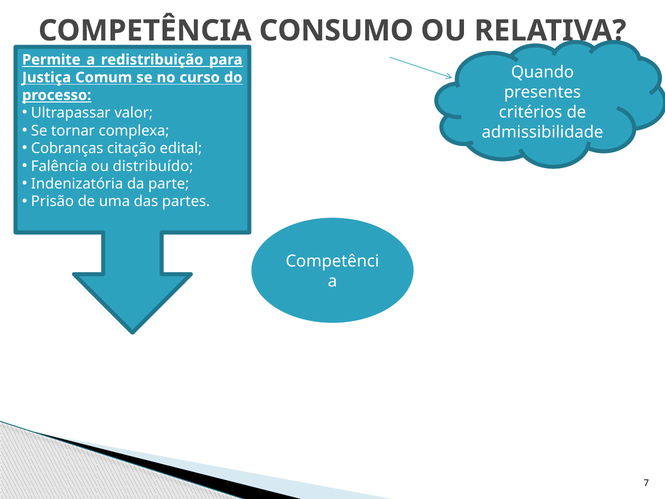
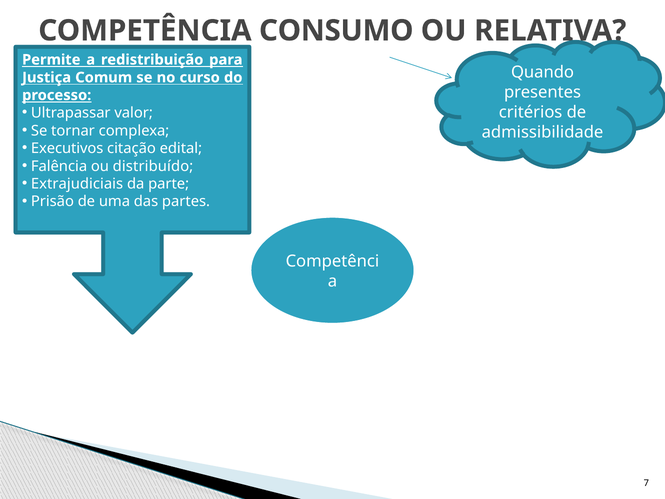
Cobranças: Cobranças -> Executivos (67, 148)
Indenizatória: Indenizatória -> Extrajudiciais (77, 184)
